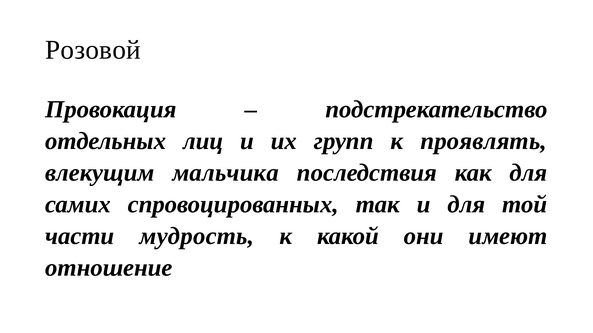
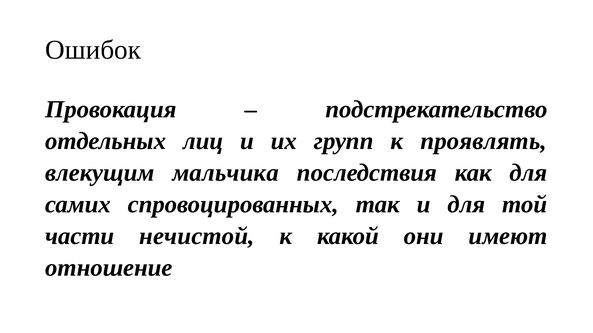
Розовой: Розовой -> Ошибок (93, 50)
мудрость: мудрость -> нечистой (197, 236)
